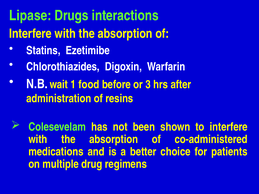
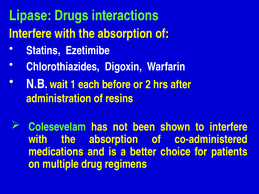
food: food -> each (89, 85)
3: 3 -> 2 (148, 85)
